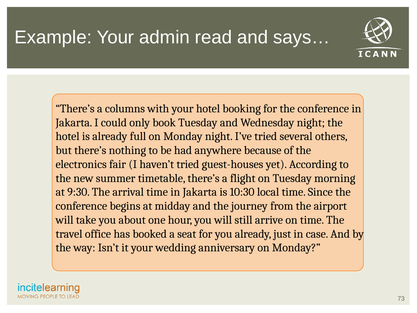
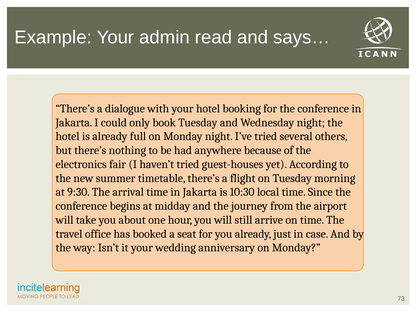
columns: columns -> dialogue (125, 109)
